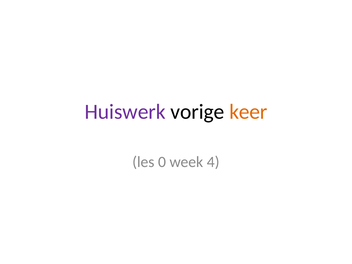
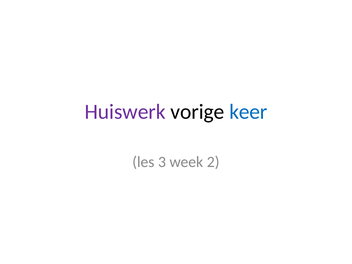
keer colour: orange -> blue (248, 112)
0: 0 -> 3 (162, 162)
4: 4 -> 2 (213, 162)
